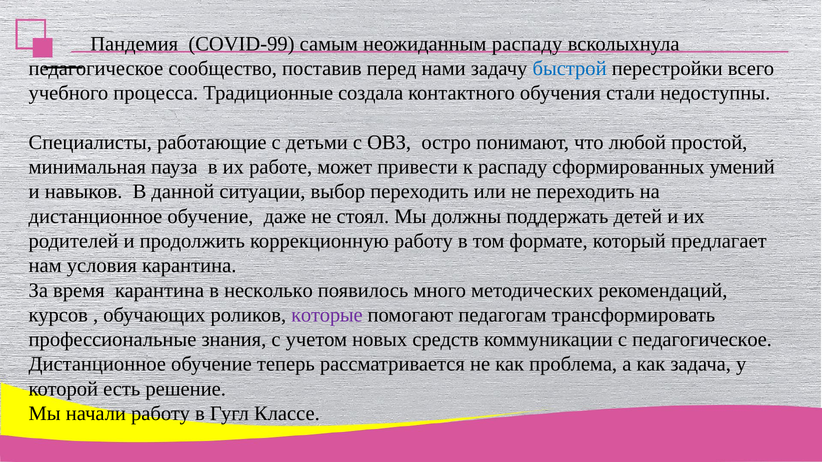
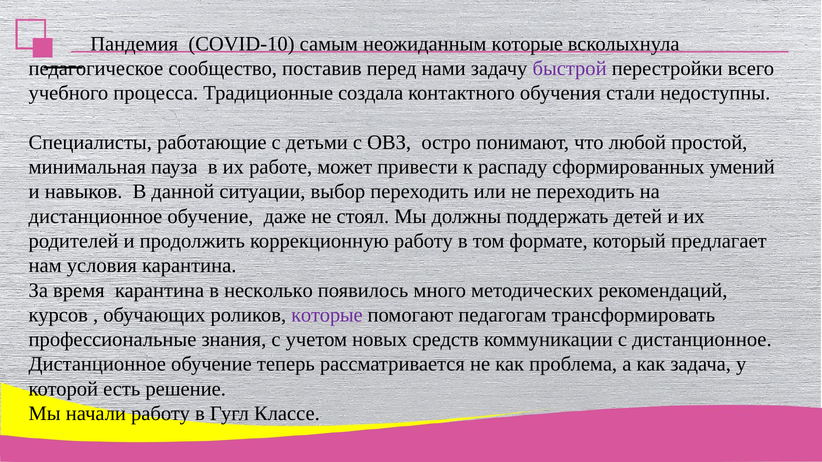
COVID-99: COVID-99 -> COVID-10 (241, 44)
неожиданным распаду: распаду -> которые (527, 44)
быстрой colour: blue -> purple (570, 69)
с педагогическое: педагогическое -> дистанционное (702, 340)
